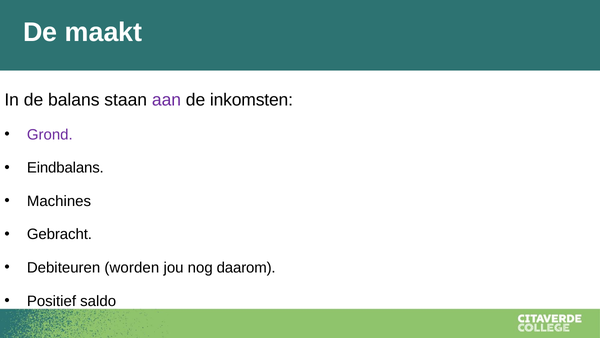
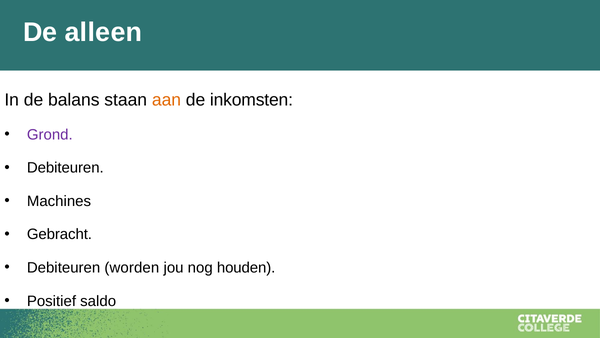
maakt: maakt -> alleen (103, 32)
aan colour: purple -> orange (167, 100)
Eindbalans: Eindbalans -> Debiteuren (65, 168)
daarom: daarom -> houden (246, 267)
